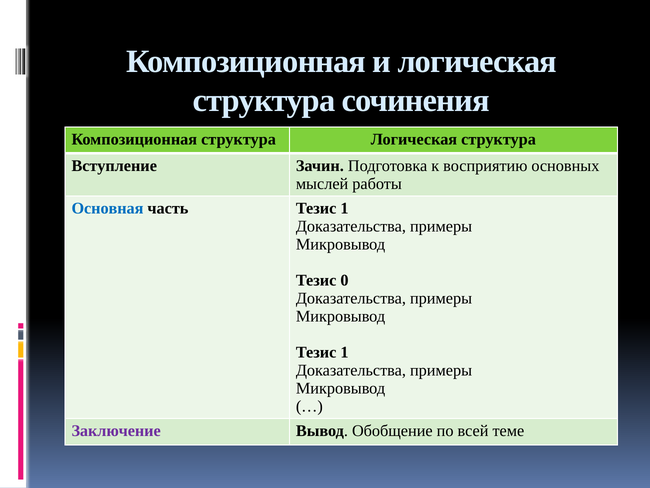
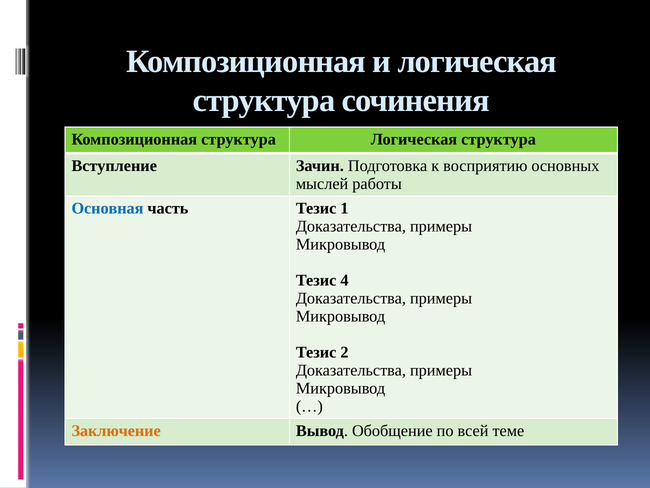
0: 0 -> 4 (344, 280)
1: 1 -> 2 (344, 352)
Заключение colour: purple -> orange (116, 431)
